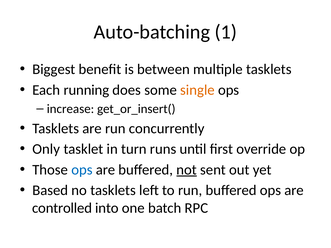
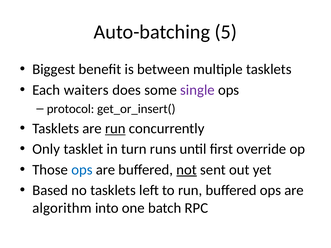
1: 1 -> 5 (226, 32)
running: running -> waiters (86, 90)
single colour: orange -> purple (197, 90)
increase: increase -> protocol (70, 109)
run underline: none -> present (115, 129)
controlled: controlled -> algorithm (62, 208)
